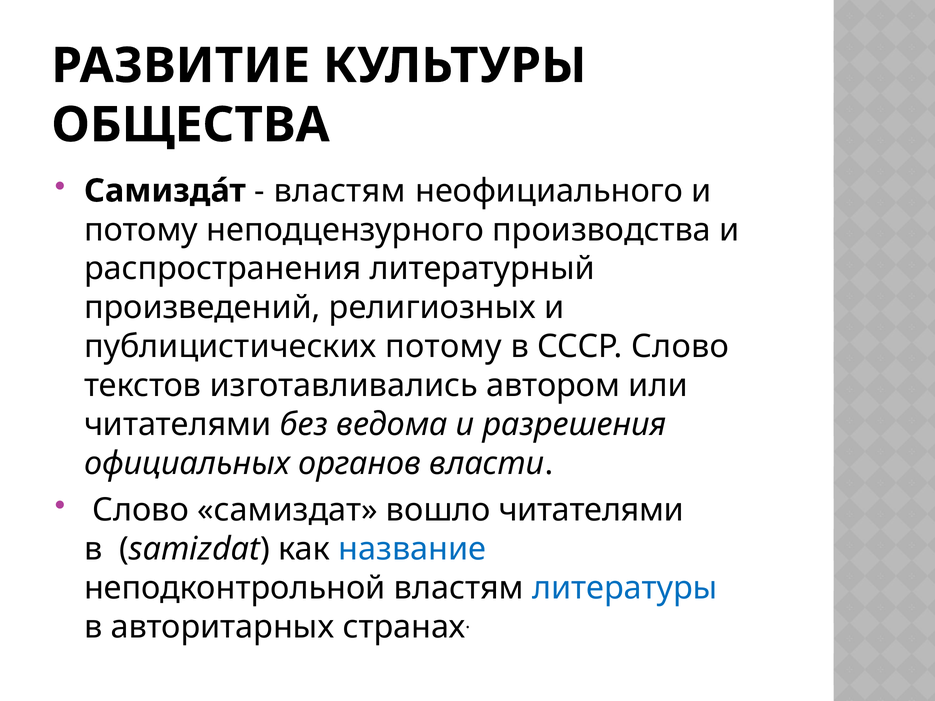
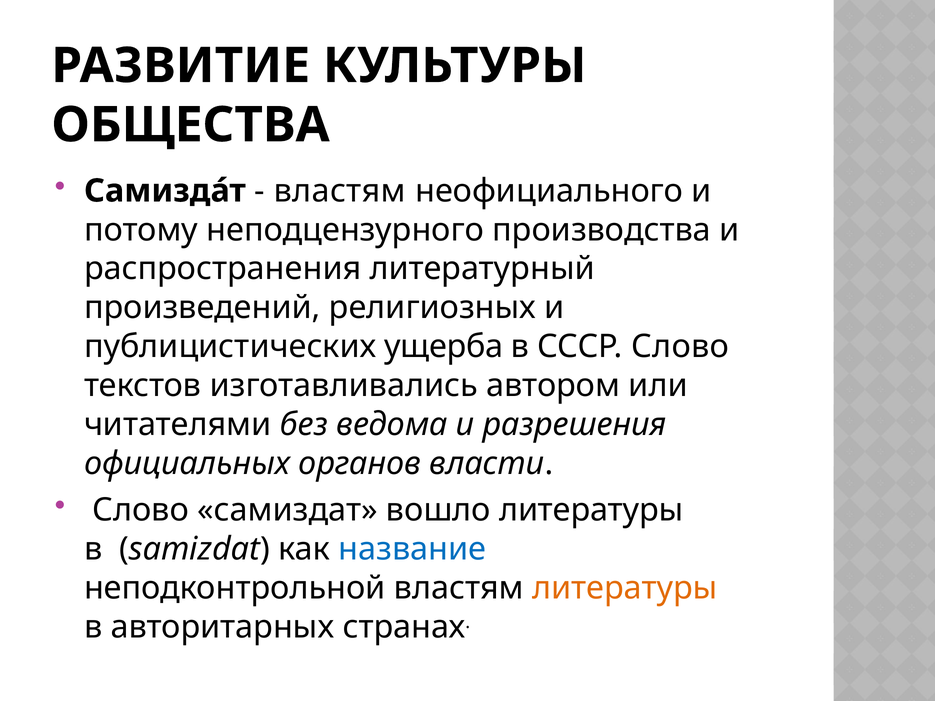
публицистических потому: потому -> ущерба (444, 347)
вошло читателями: читателями -> литературы (591, 510)
литературы colour: blue -> orange (625, 588)
